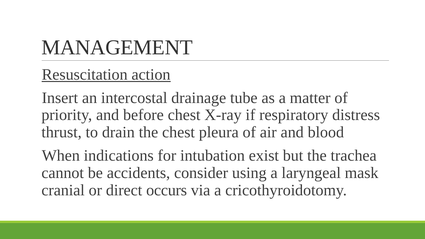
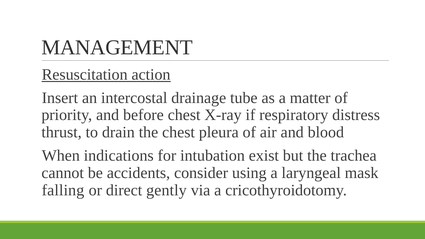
cranial: cranial -> falling (63, 190)
occurs: occurs -> gently (166, 190)
